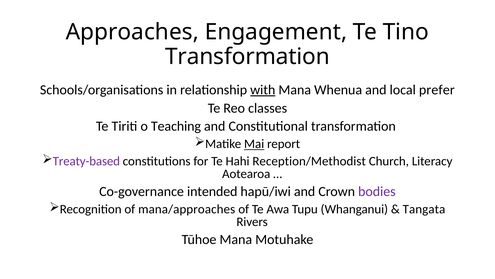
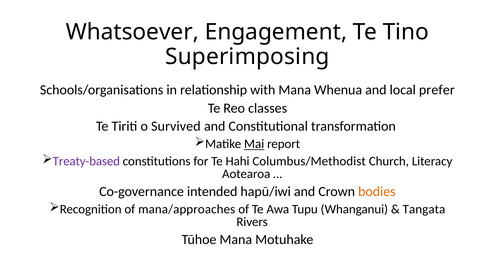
Approaches: Approaches -> Whatsoever (132, 32)
Transformation: Transformation -> Superimposing (247, 57)
with underline: present -> none (263, 90)
Teaching: Teaching -> Survived (176, 126)
Reception/Methodist: Reception/Methodist -> Columbus/Methodist (309, 161)
bodies colour: purple -> orange (377, 191)
